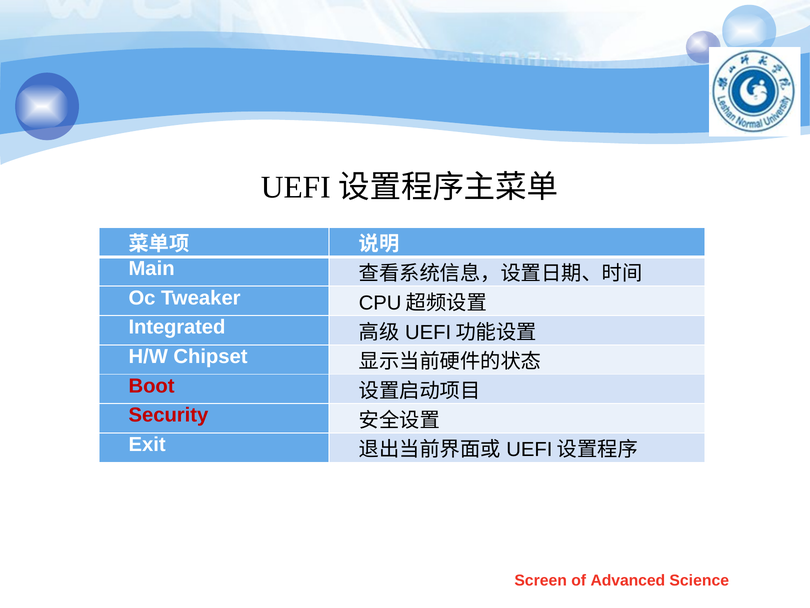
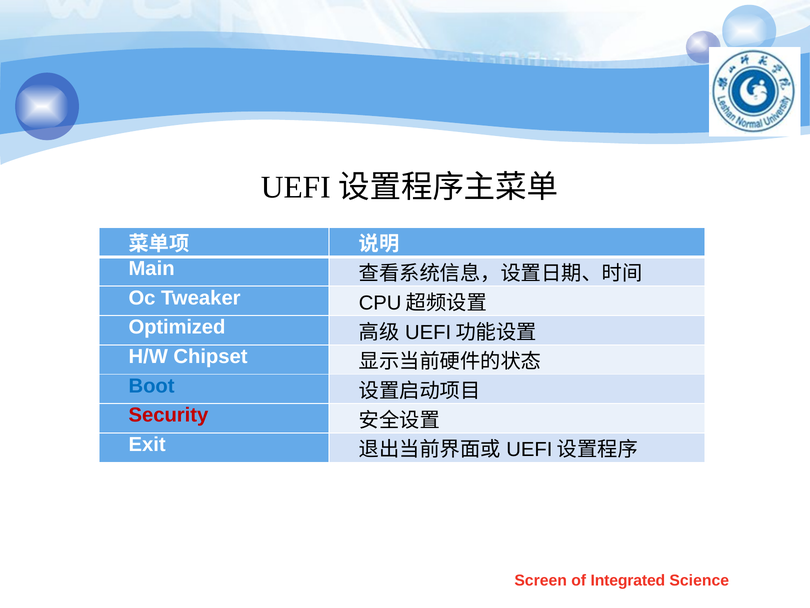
Integrated: Integrated -> Optimized (177, 327)
Boot colour: red -> blue (152, 386)
Advanced: Advanced -> Integrated (628, 580)
